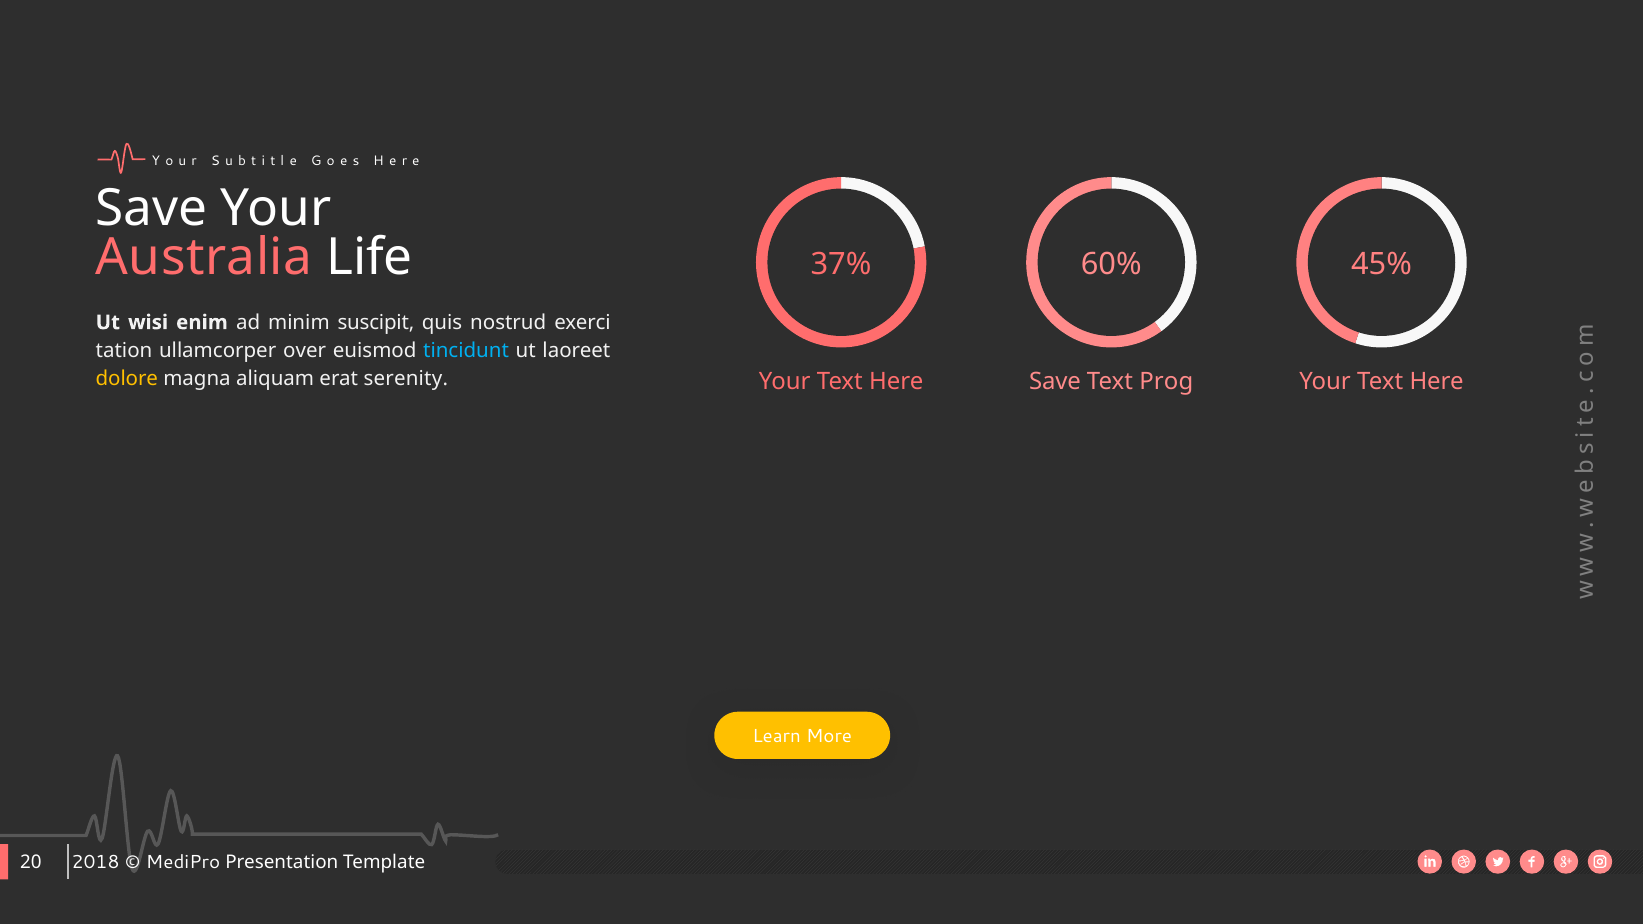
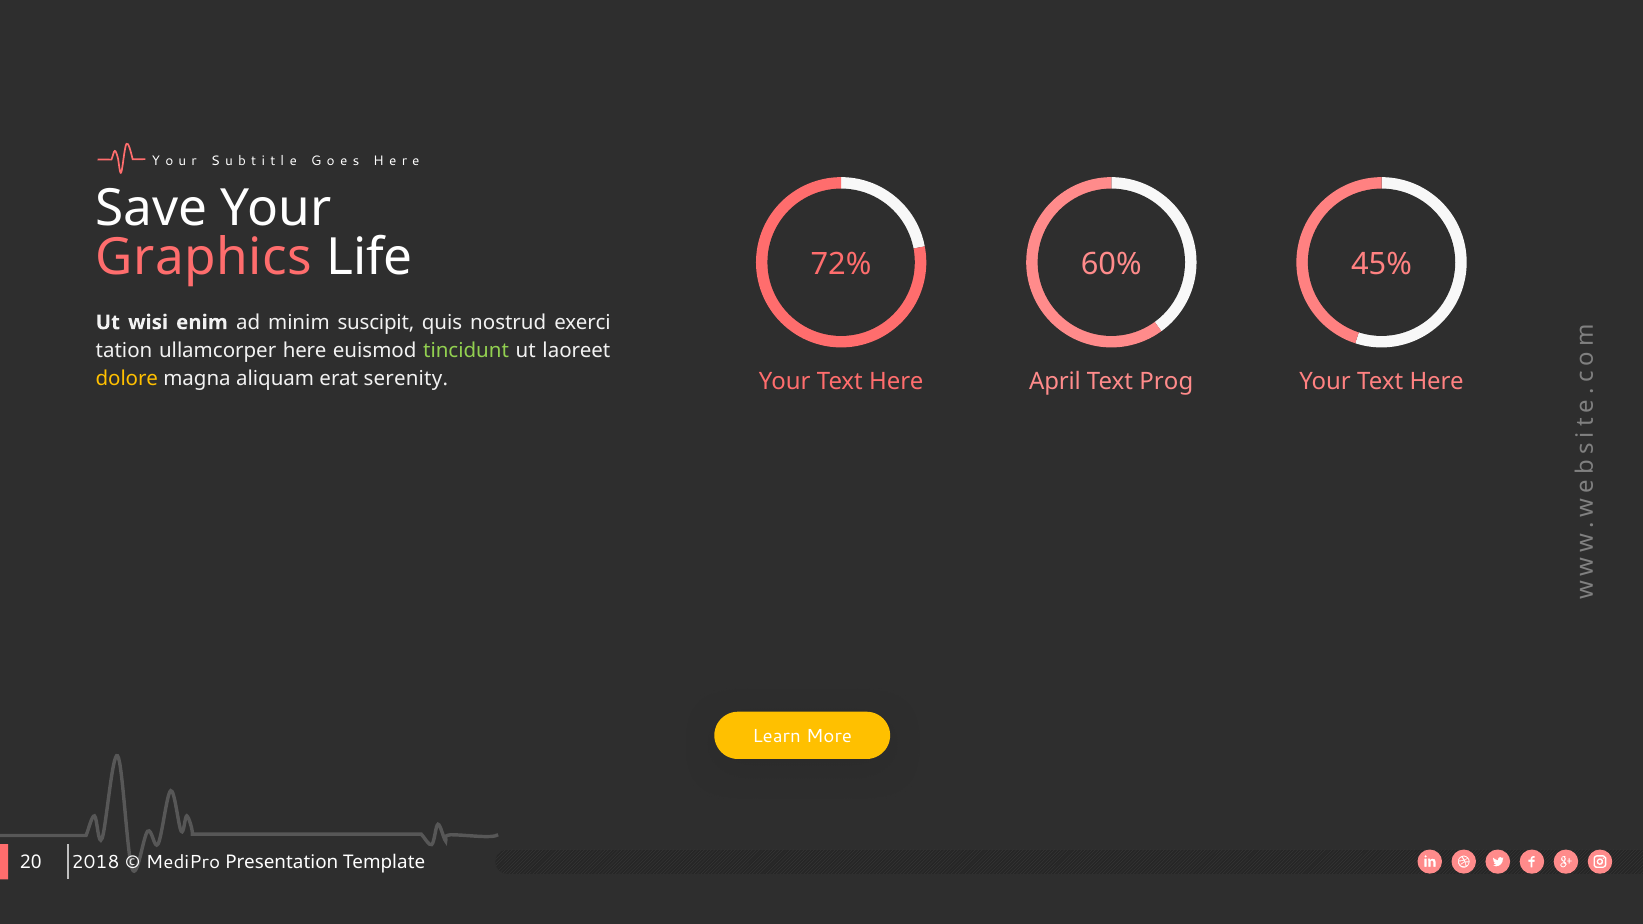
Australia: Australia -> Graphics (204, 258)
37%: 37% -> 72% (841, 264)
ullamcorper over: over -> here (305, 351)
tincidunt colour: light blue -> light green (466, 351)
Save: Save -> April (1055, 382)
